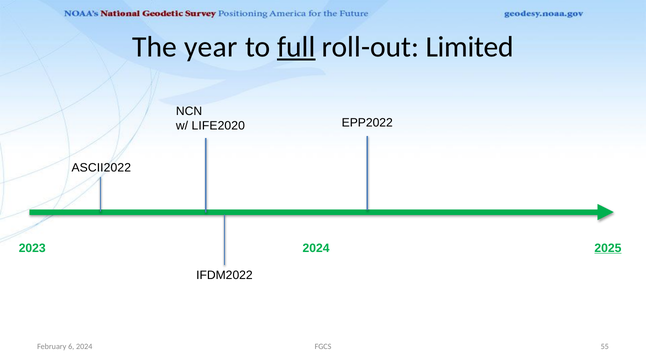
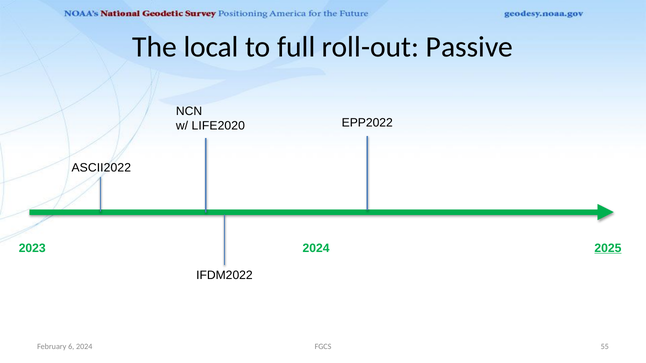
year: year -> local (211, 47)
full underline: present -> none (296, 47)
Limited: Limited -> Passive (469, 47)
